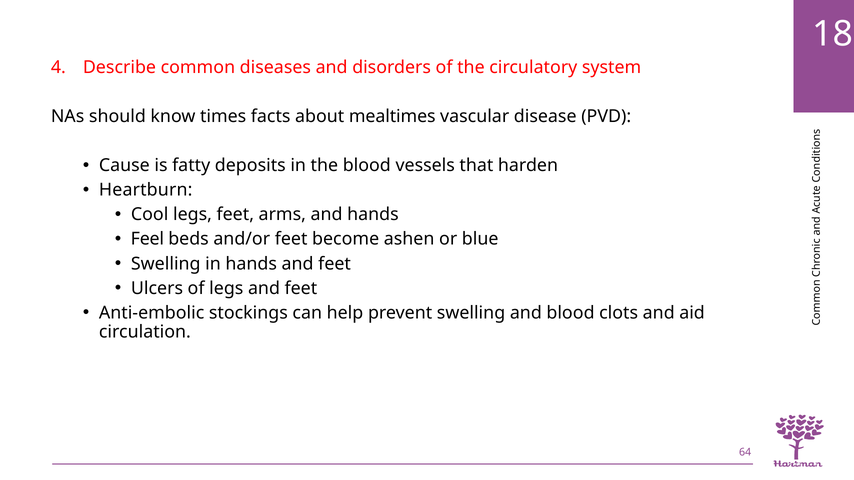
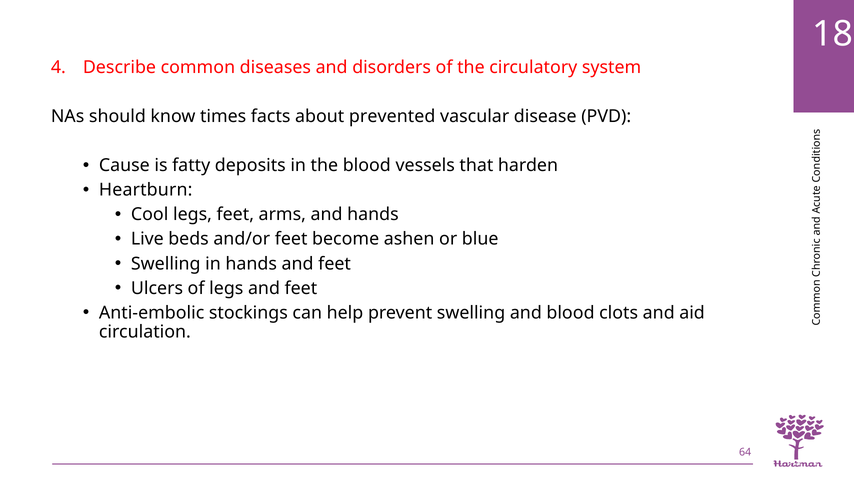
mealtimes: mealtimes -> prevented (392, 116)
Feel: Feel -> Live (147, 239)
